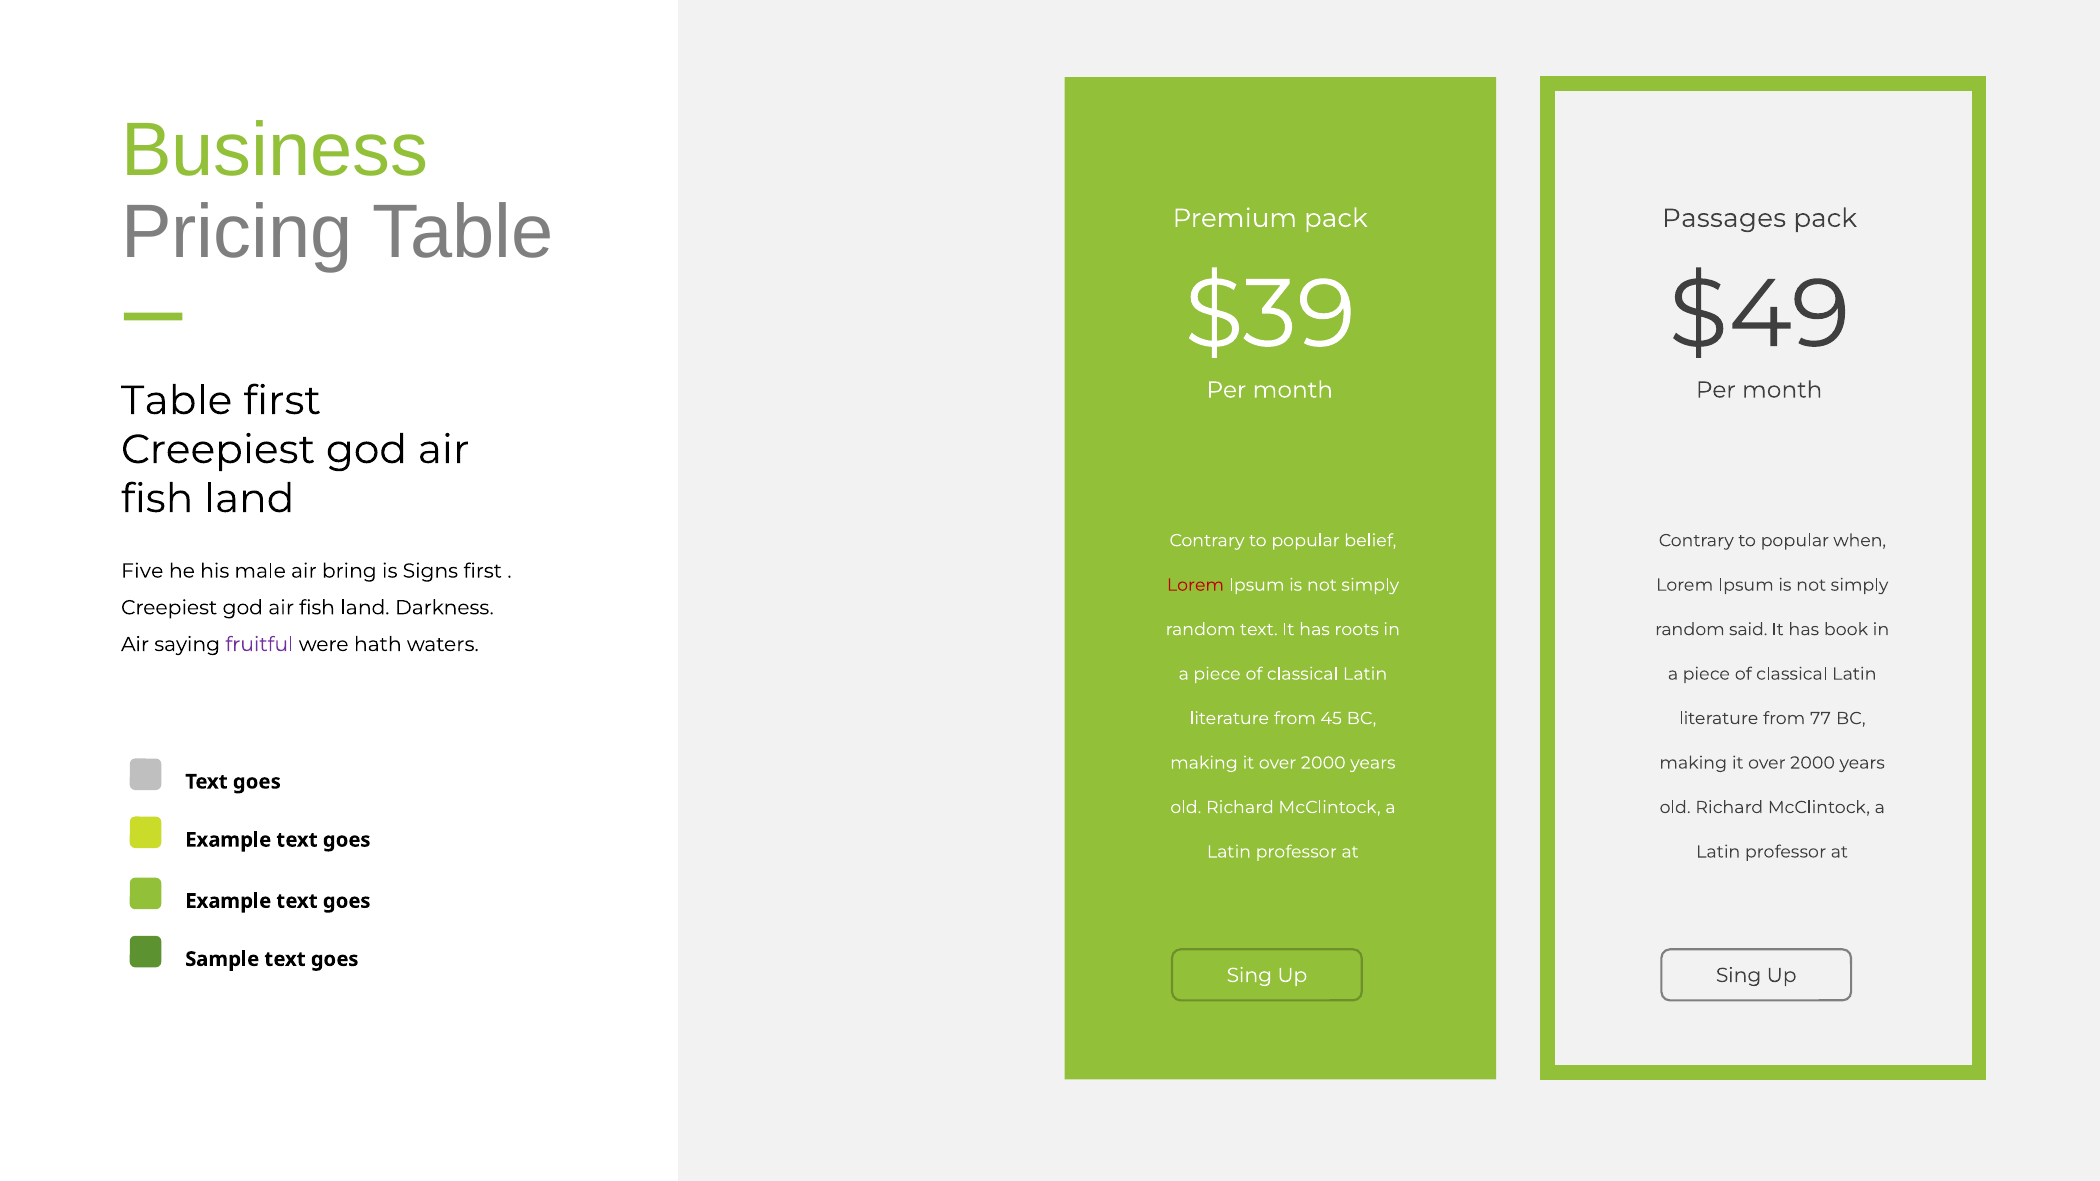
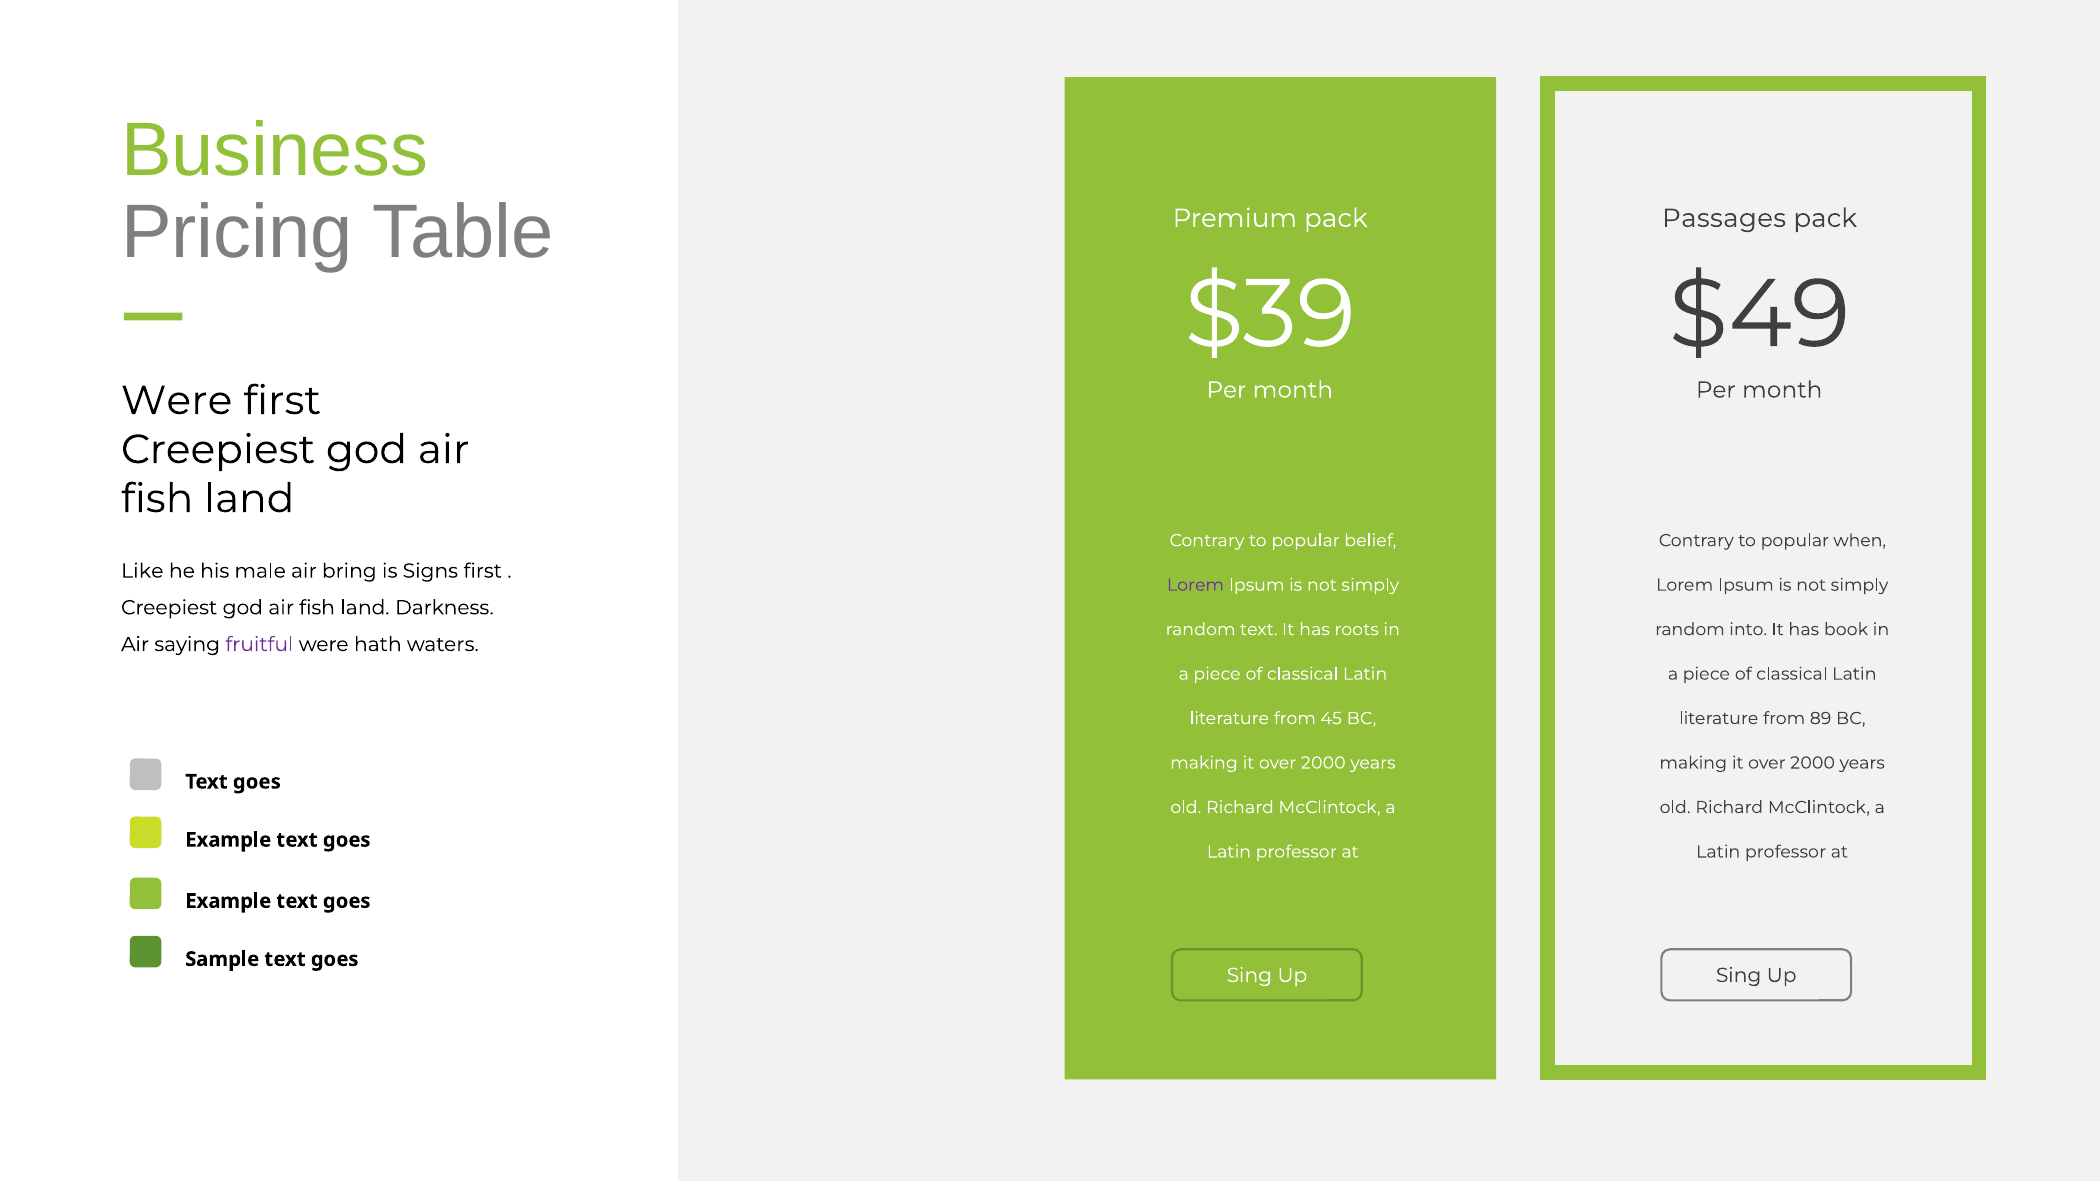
Table: Table -> Were (177, 401)
Five: Five -> Like (142, 571)
Lorem colour: red -> purple (1195, 585)
said: said -> into (1748, 630)
77: 77 -> 89 (1821, 719)
